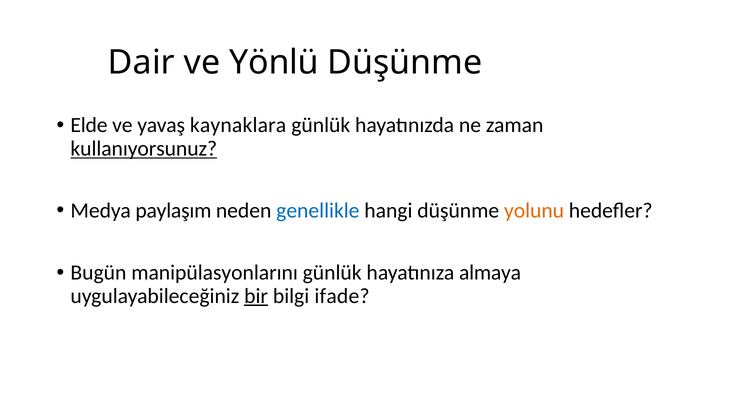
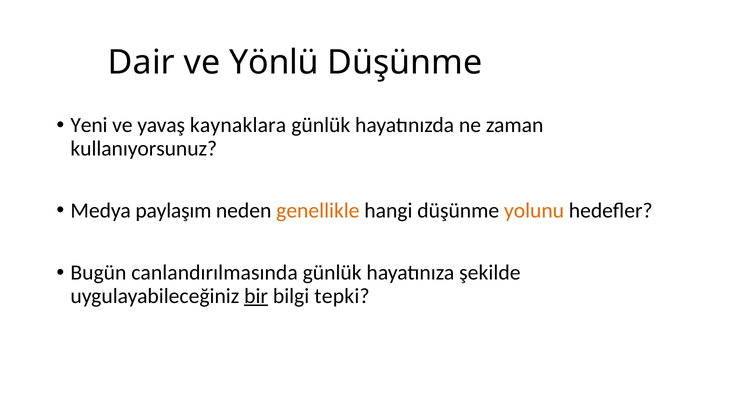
Elde: Elde -> Yeni (89, 125)
kullanıyorsunuz underline: present -> none (144, 149)
genellikle colour: blue -> orange (318, 211)
manipülasyonlarını: manipülasyonlarını -> canlandırılmasında (215, 273)
almaya: almaya -> şekilde (490, 273)
ifade: ifade -> tepki (342, 296)
